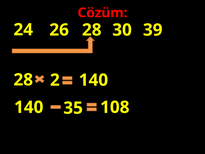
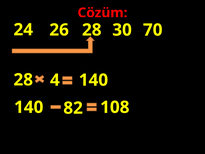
39: 39 -> 70 (153, 30)
2: 2 -> 4 (55, 80)
35: 35 -> 82 (73, 108)
